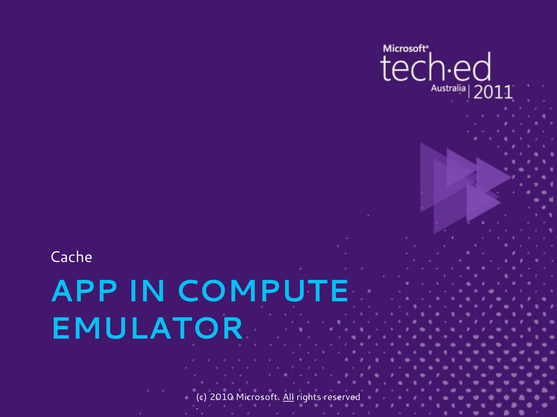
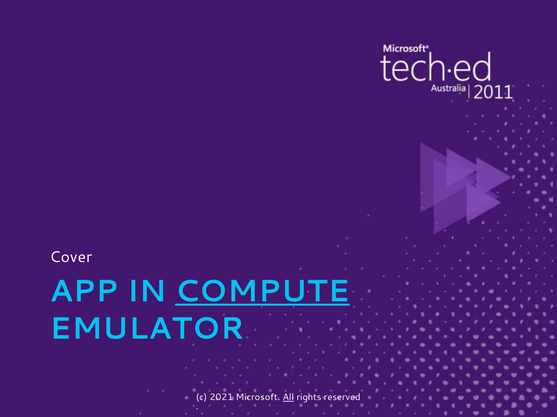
Cache: Cache -> Cover (71, 257)
COMPUTE underline: none -> present (262, 292)
2010: 2010 -> 2021 (221, 398)
